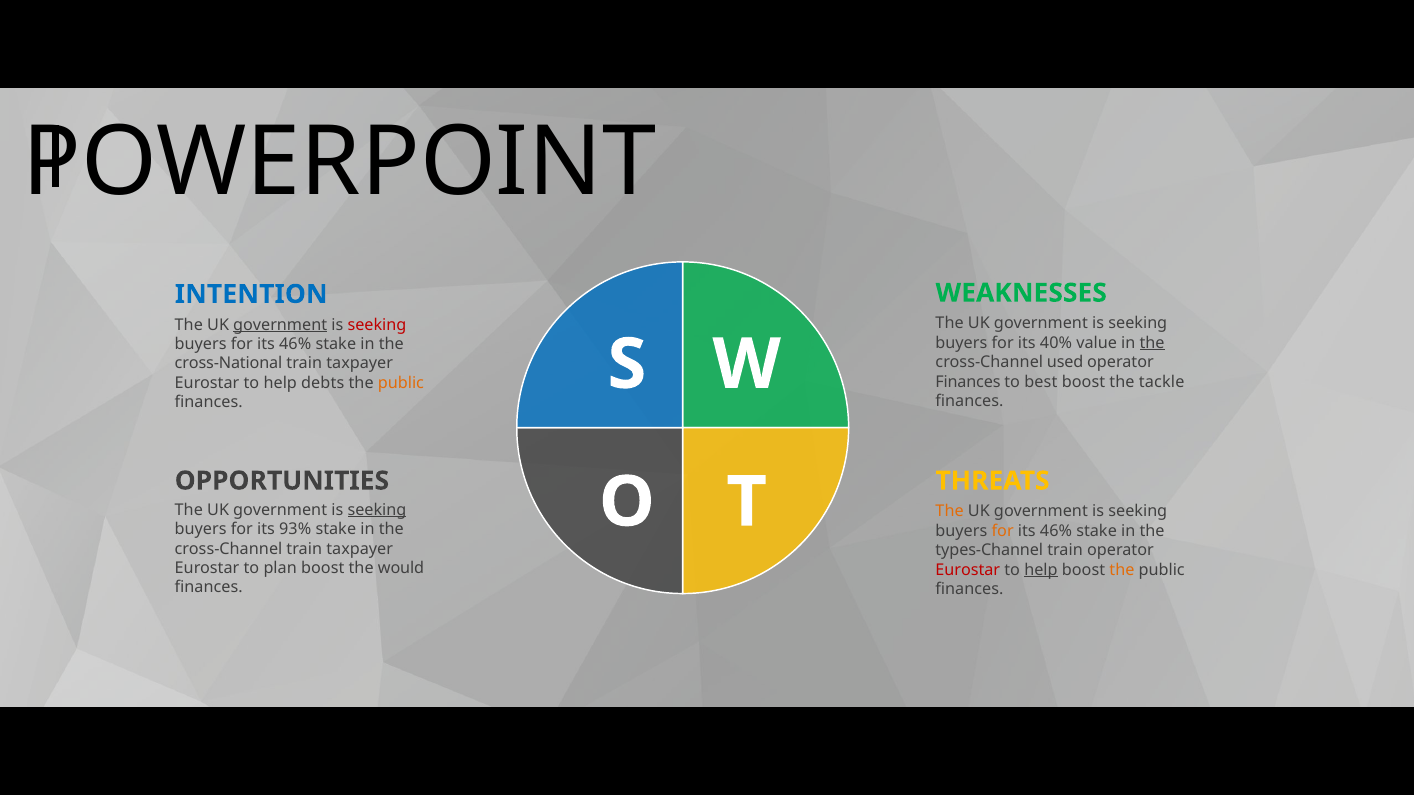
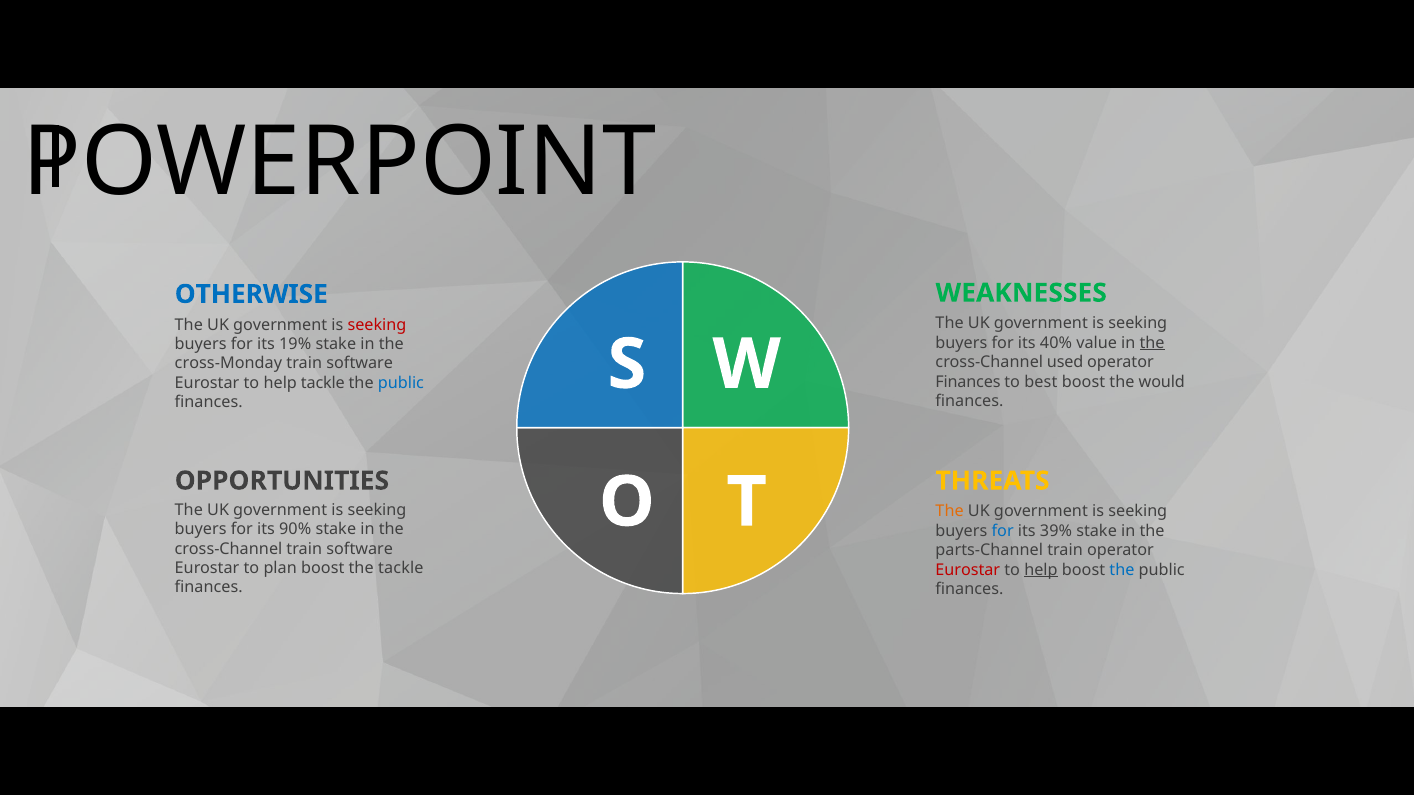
INTENTION: INTENTION -> OTHERWISE (251, 294)
government underline: present -> none (280, 325)
46%: 46% -> 19% (295, 344)
cross-National: cross-National -> cross-Monday (228, 364)
taxpayer: taxpayer -> software (360, 364)
tackle: tackle -> would (1162, 382)
help debts: debts -> tackle (323, 383)
public colour: orange -> blue (401, 383)
seeking underline: present -> none (377, 510)
93%: 93% -> 90% (295, 530)
for colour: orange -> blue (1003, 531)
46%: 46% -> 39% (1056, 531)
cross-Channel train taxpayer: taxpayer -> software (360, 549)
types-Channel: types-Channel -> parts-Channel (989, 551)
the would: would -> tackle (401, 569)
the colour: orange -> blue (1122, 570)
